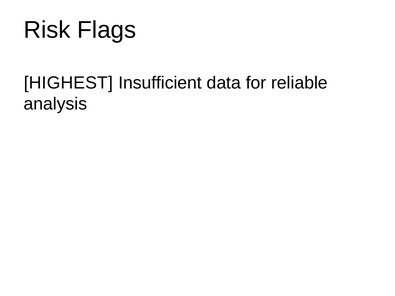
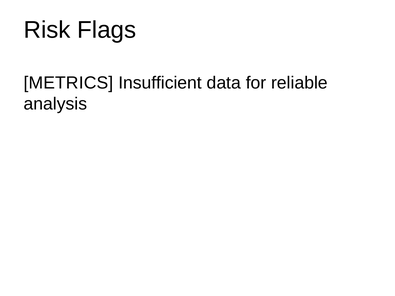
HIGHEST: HIGHEST -> METRICS (68, 83)
